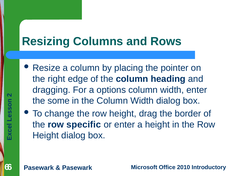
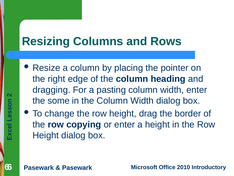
options: options -> pasting (111, 90)
specific: specific -> copying (84, 124)
